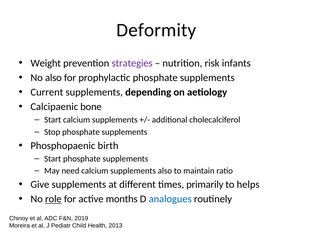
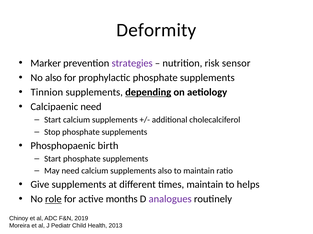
Weight: Weight -> Marker (46, 63)
infants: infants -> sensor (236, 63)
Current: Current -> Tinnion (47, 93)
depending underline: none -> present (148, 93)
Calcipaenic bone: bone -> need (91, 107)
times primarily: primarily -> maintain (205, 185)
analogues colour: blue -> purple (170, 200)
